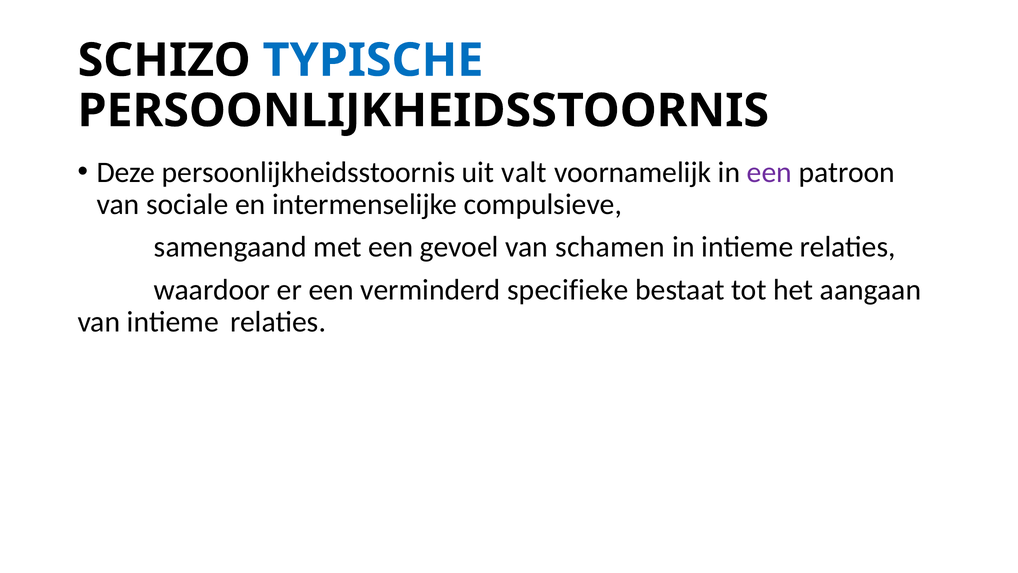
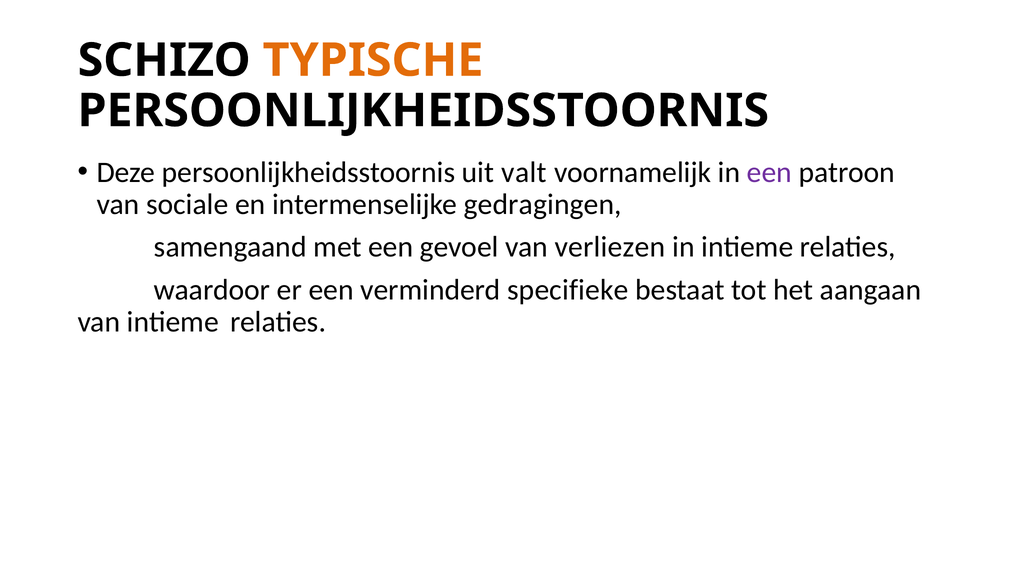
TYPISCHE colour: blue -> orange (373, 60)
compulsieve: compulsieve -> gedragingen (543, 204)
schamen: schamen -> verliezen (610, 247)
